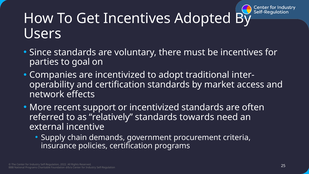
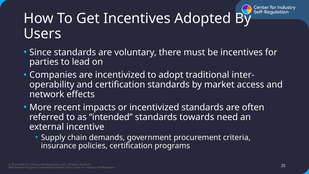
goal: goal -> lead (81, 62)
support: support -> impacts (99, 107)
relatively: relatively -> intended (111, 117)
